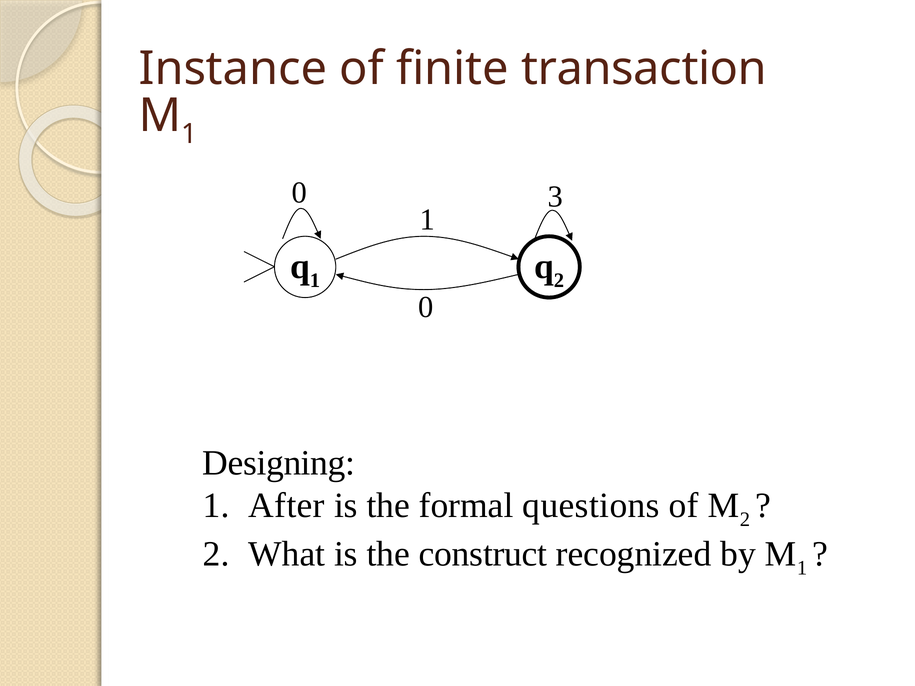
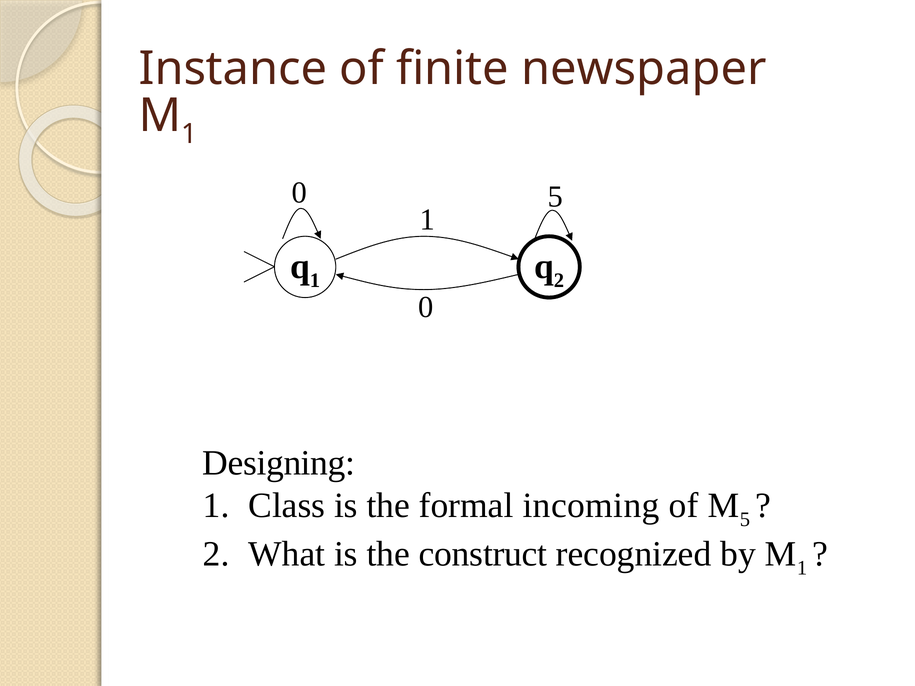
transaction: transaction -> newspaper (644, 69)
0 3: 3 -> 5 (555, 197)
After: After -> Class (287, 506)
questions: questions -> incoming (591, 506)
2: 2 -> 5 (745, 520)
